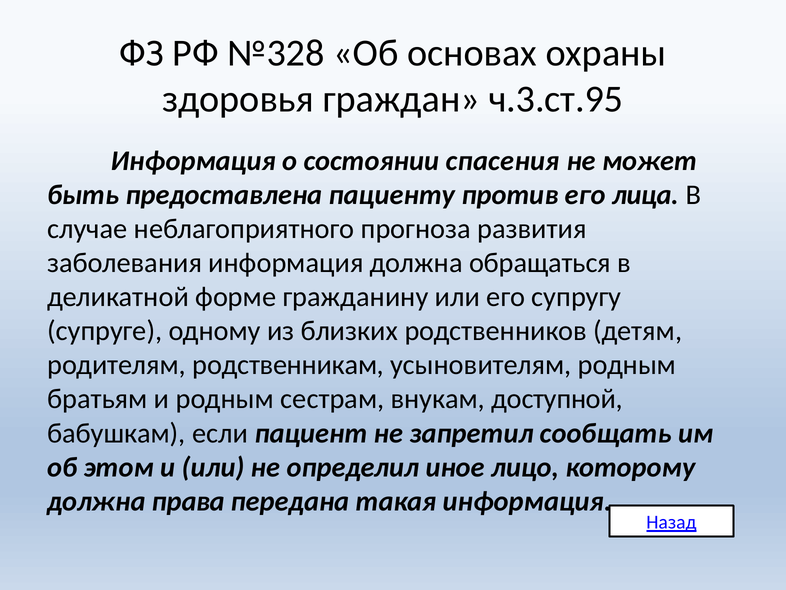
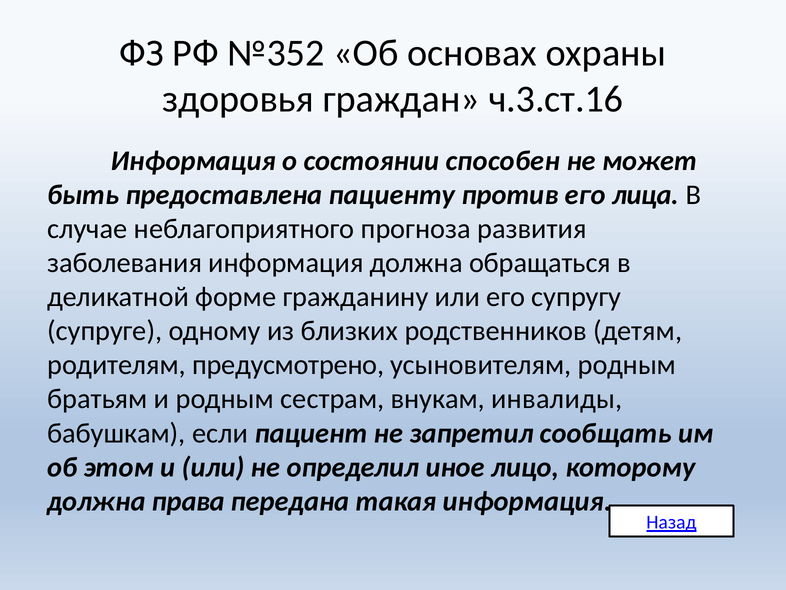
№328: №328 -> №352 (276, 53)
ч.3.ст.95: ч.3.ст.95 -> ч.3.ст.16 (556, 99)
спасения: спасения -> способен (503, 160)
родственникам: родственникам -> предусмотрено (288, 365)
доступной: доступной -> инвалиды (557, 399)
